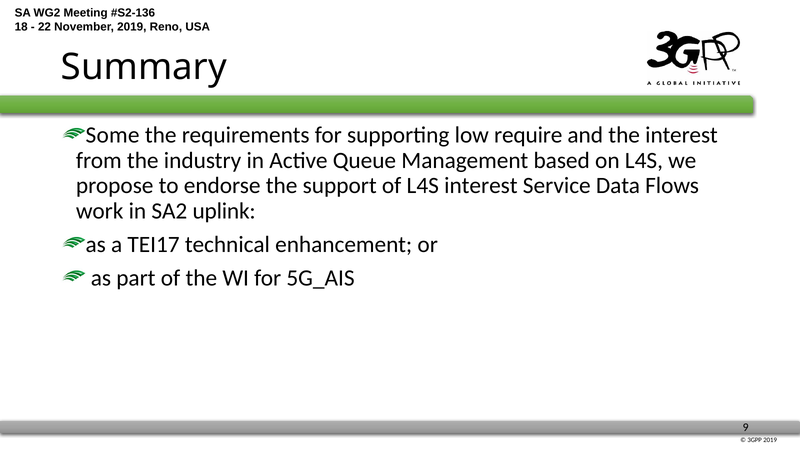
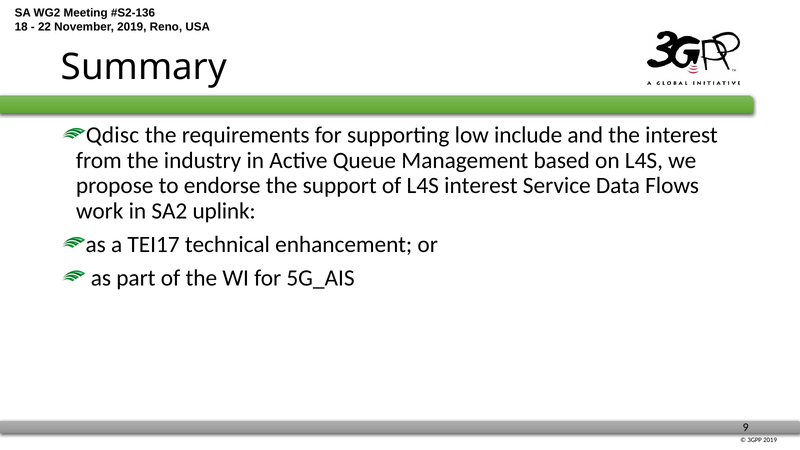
Some: Some -> Qdisc (113, 135)
require: require -> include (528, 135)
